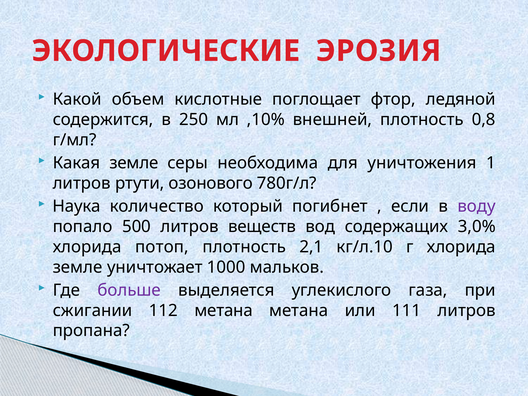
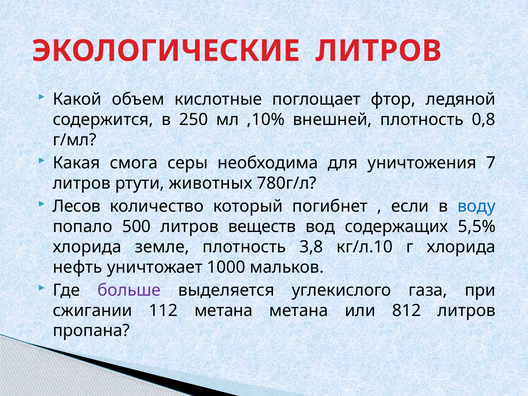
ЭКОЛОГИЧЕСКИЕ ЭРОЗИЯ: ЭРОЗИЯ -> ЛИТРОВ (379, 51)
Какая земле: земле -> смога (134, 163)
1: 1 -> 7 (491, 163)
озонового: озонового -> животных (211, 183)
Наука: Наука -> Лесов (77, 206)
воду colour: purple -> blue (477, 206)
3,0%: 3,0% -> 5,5% (477, 227)
потоп: потоп -> земле (162, 247)
2,1: 2,1 -> 3,8 (311, 247)
земле: земле -> нефть (78, 267)
111: 111 -> 812 (407, 310)
